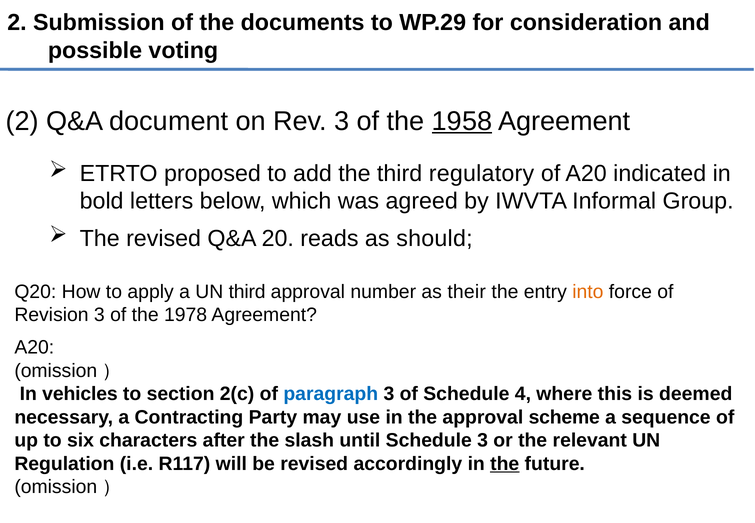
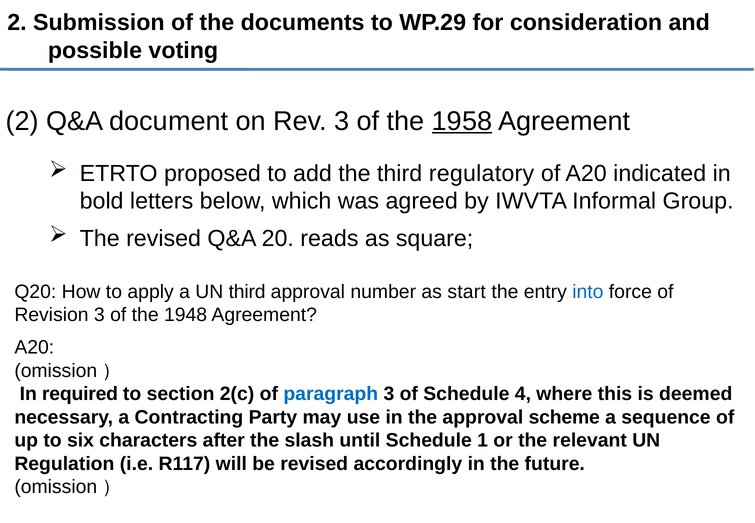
should: should -> square (435, 238)
their: their -> start (467, 291)
into colour: orange -> blue (588, 291)
1978: 1978 -> 1948 (186, 315)
vehicles: vehicles -> required (80, 394)
Schedule 3: 3 -> 1 (483, 440)
the underline: present -> none (505, 463)
